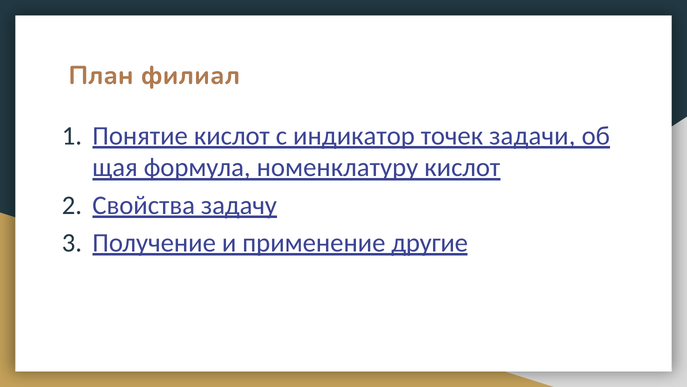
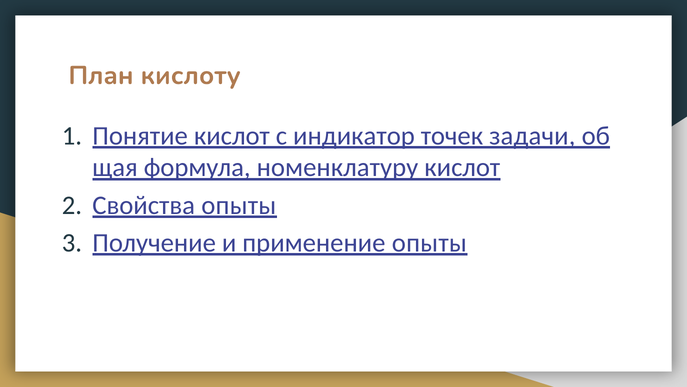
филиал: филиал -> кислоту (191, 75)
Свойства задачу: задачу -> опыты (239, 205)
применение другие: другие -> опыты (429, 242)
